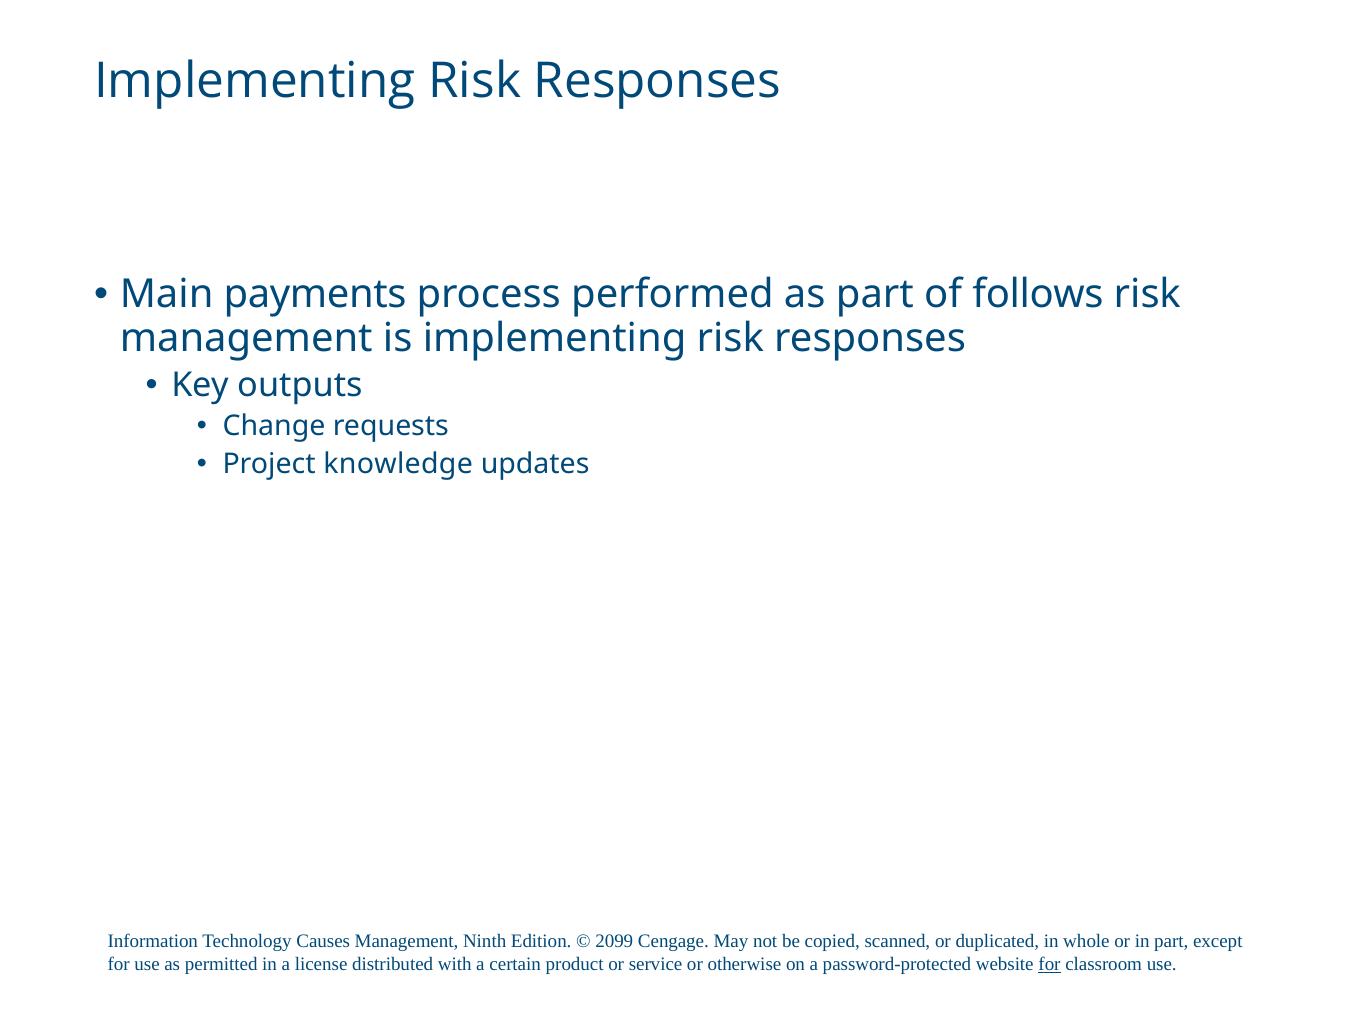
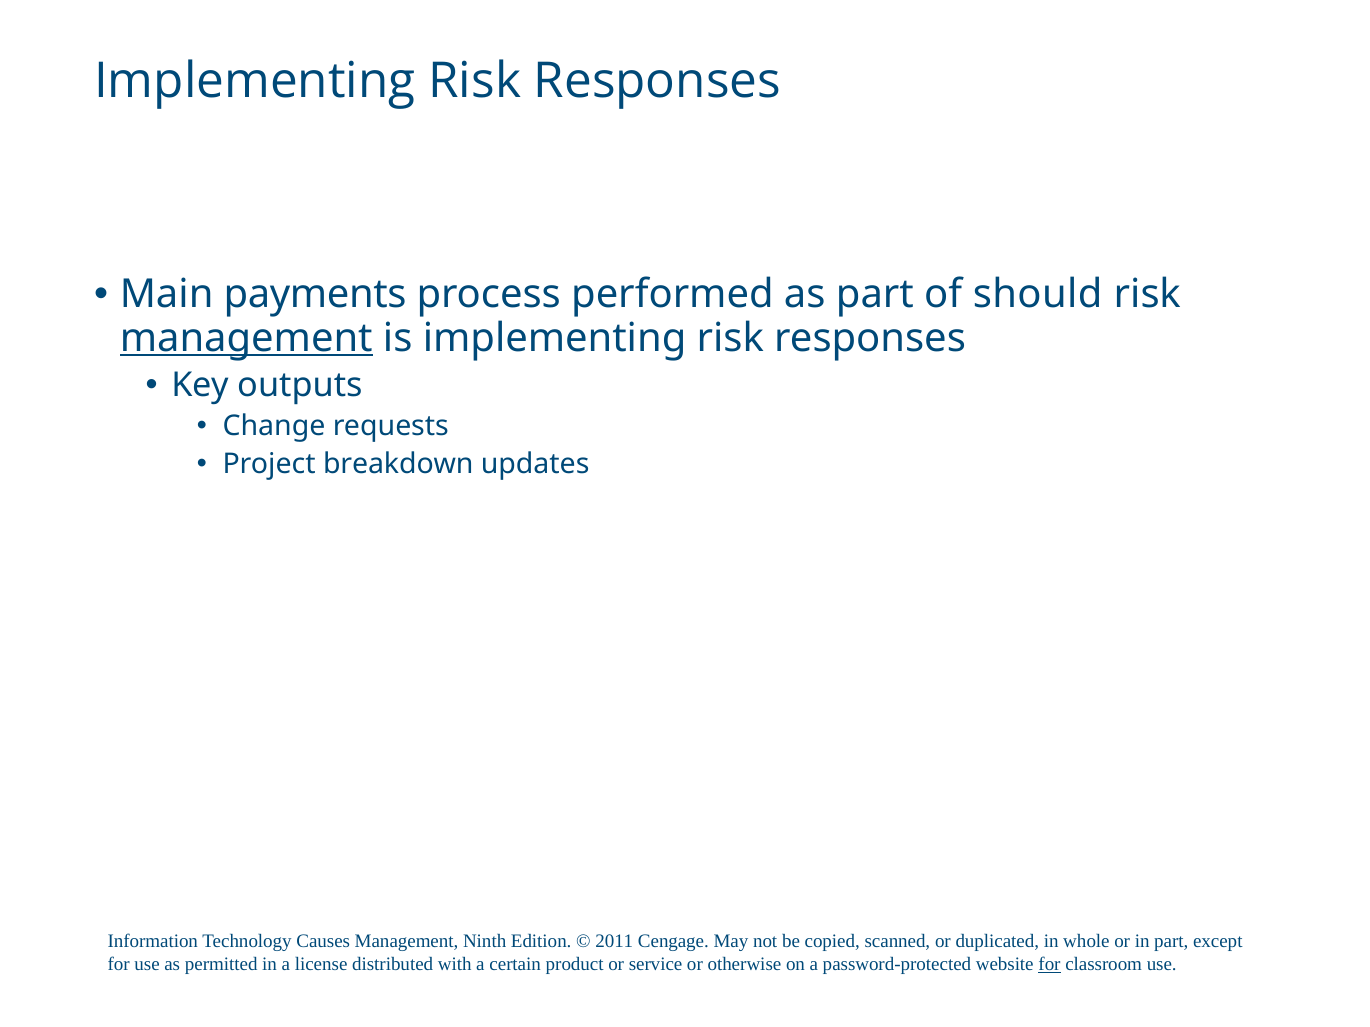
follows: follows -> should (1038, 295)
management underline: none -> present (246, 338)
knowledge: knowledge -> breakdown (398, 464)
2099: 2099 -> 2011 (614, 942)
